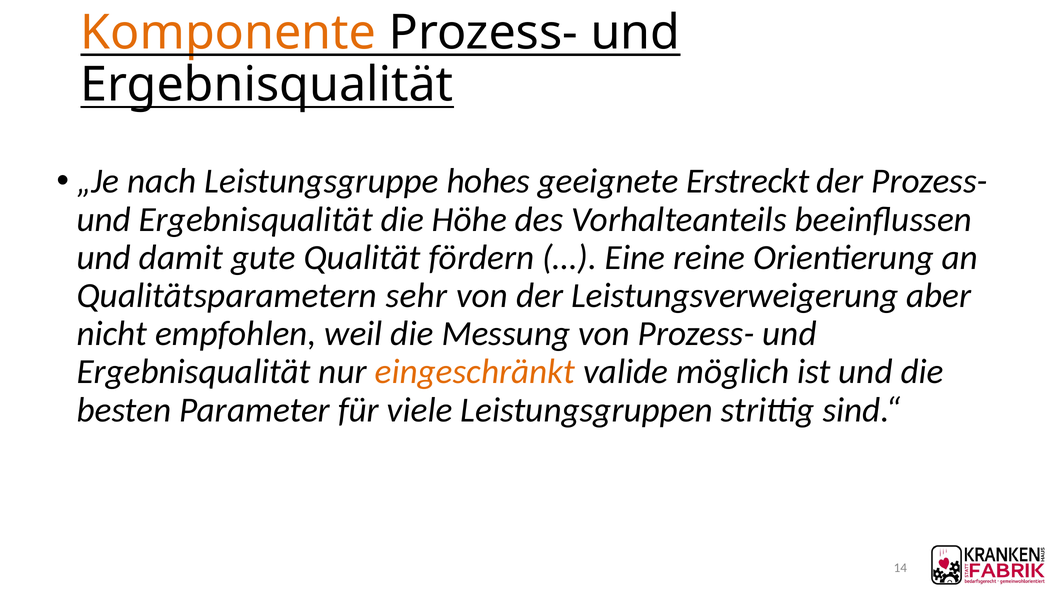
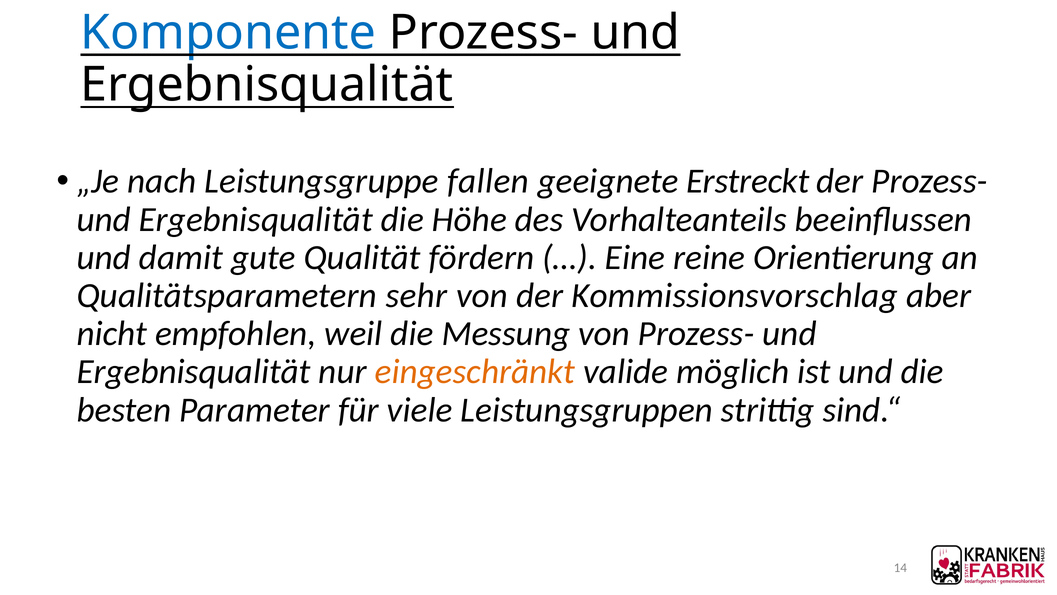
Komponente colour: orange -> blue (228, 33)
hohes: hohes -> fallen (488, 181)
Leistungsverweigerung: Leistungsverweigerung -> Kommissionsvorschlag (735, 295)
